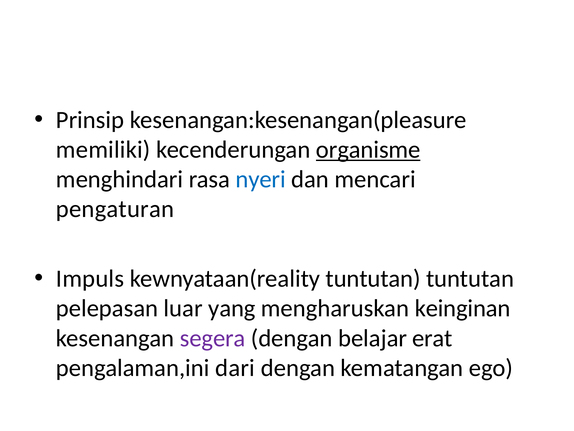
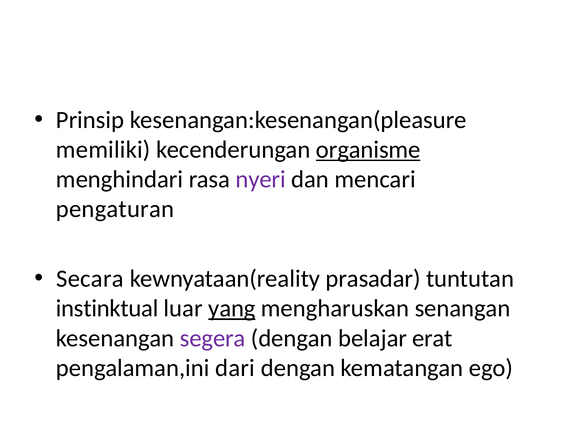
nyeri colour: blue -> purple (261, 179)
Impuls: Impuls -> Secara (90, 278)
kewnyataan(reality tuntutan: tuntutan -> prasadar (373, 278)
pelepasan: pelepasan -> instinktual (107, 308)
yang underline: none -> present (232, 308)
keinginan: keinginan -> senangan (463, 308)
